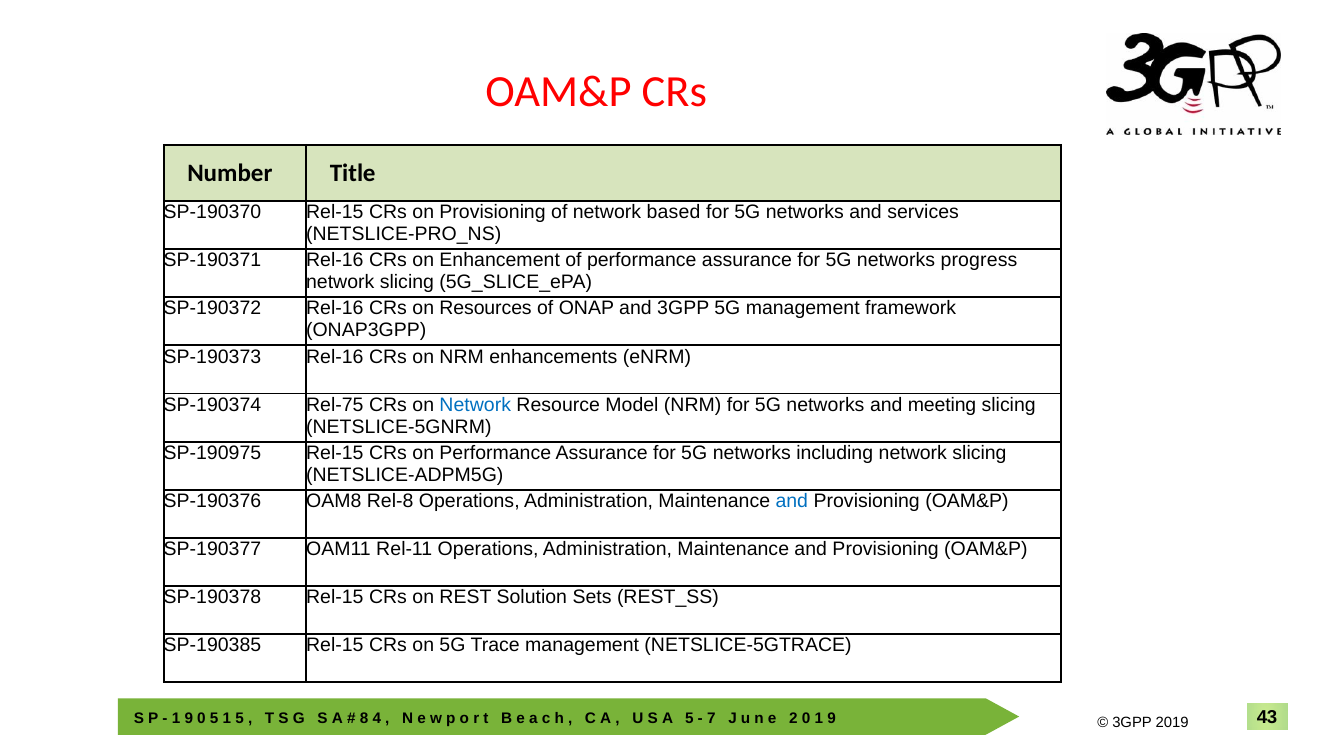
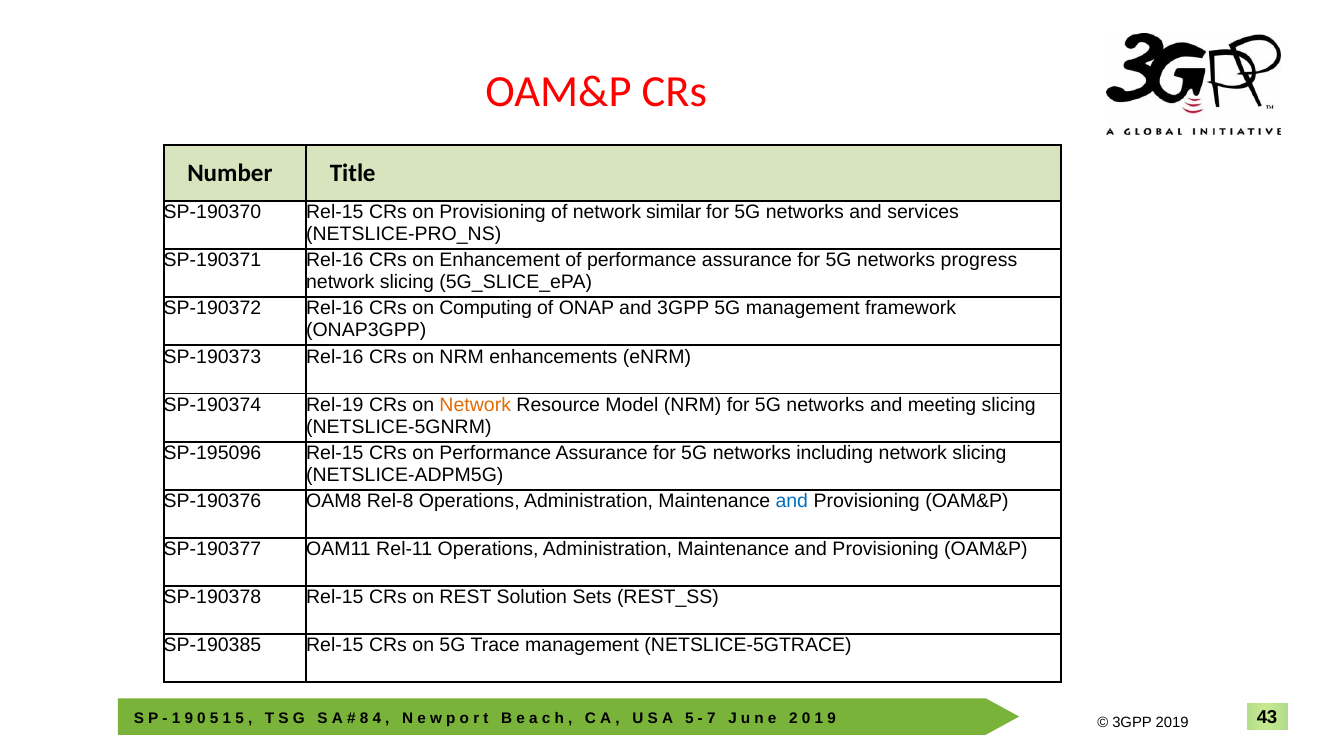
based: based -> similar (674, 212)
Resources: Resources -> Computing (486, 309)
Rel-75: Rel-75 -> Rel-19 (335, 405)
Network colour: blue -> orange (475, 405)
SP-190975: SP-190975 -> SP-195096 (212, 453)
